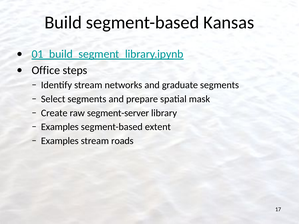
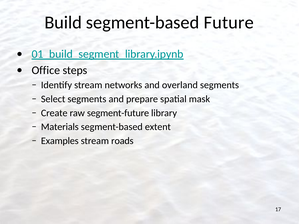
Kansas: Kansas -> Future (229, 22)
graduate: graduate -> overland (180, 85)
segment-server: segment-server -> segment-future (118, 113)
Examples: Examples -> Materials (60, 127)
